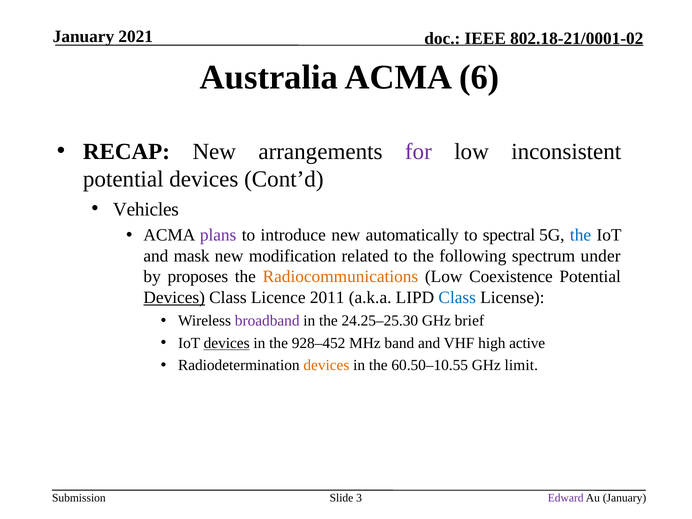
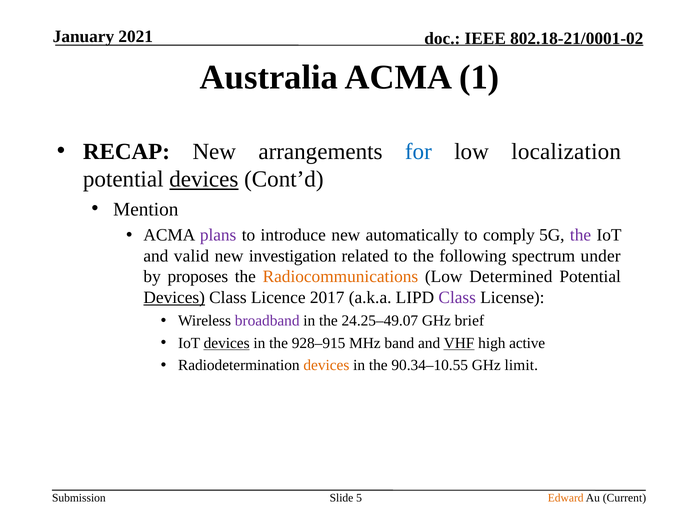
6: 6 -> 1 (479, 77)
for colour: purple -> blue (418, 152)
inconsistent: inconsistent -> localization (566, 152)
devices underline: none -> present (204, 179)
Vehicles: Vehicles -> Mention (146, 209)
spectral: spectral -> comply (509, 235)
the colour: blue -> purple (581, 235)
mask: mask -> valid (191, 256)
modification: modification -> investigation (293, 256)
Coexistence: Coexistence -> Determined (511, 277)
2011: 2011 -> 2017 (327, 298)
Class colour: blue -> purple (457, 298)
24.25–25.30: 24.25–25.30 -> 24.25–49.07 (380, 321)
928–452: 928–452 -> 928–915 (319, 343)
VHF underline: none -> present (459, 343)
60.50–10.55: 60.50–10.55 -> 90.34–10.55 (430, 365)
3: 3 -> 5 (359, 498)
Edward colour: purple -> orange (566, 498)
Au January: January -> Current (624, 498)
